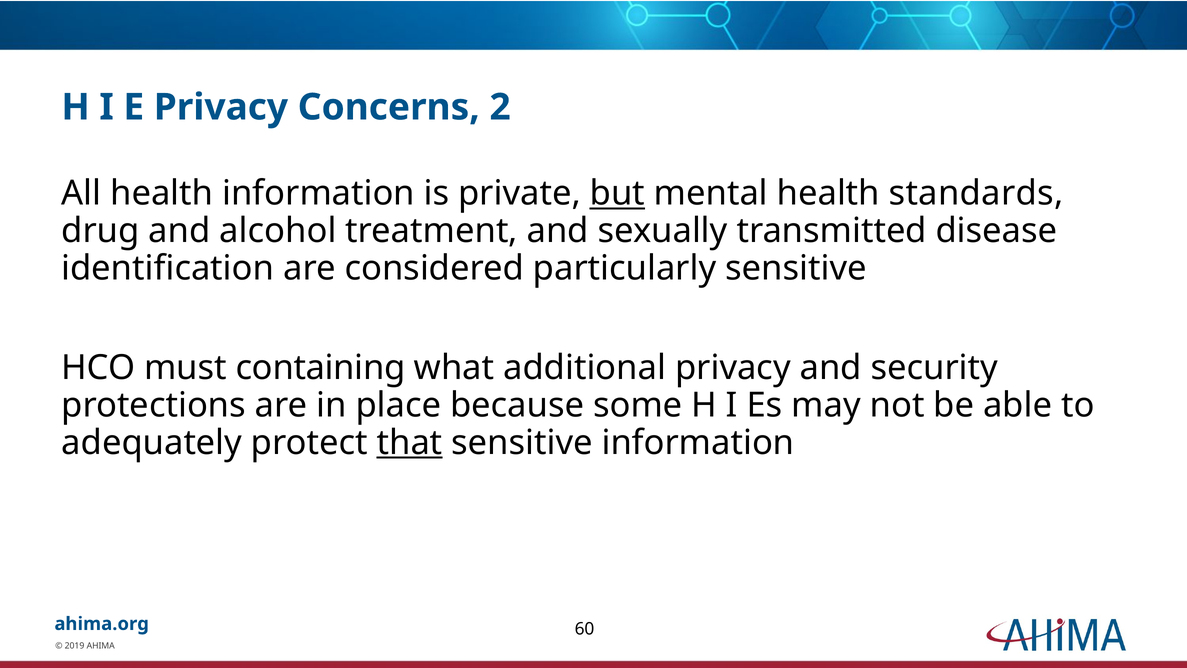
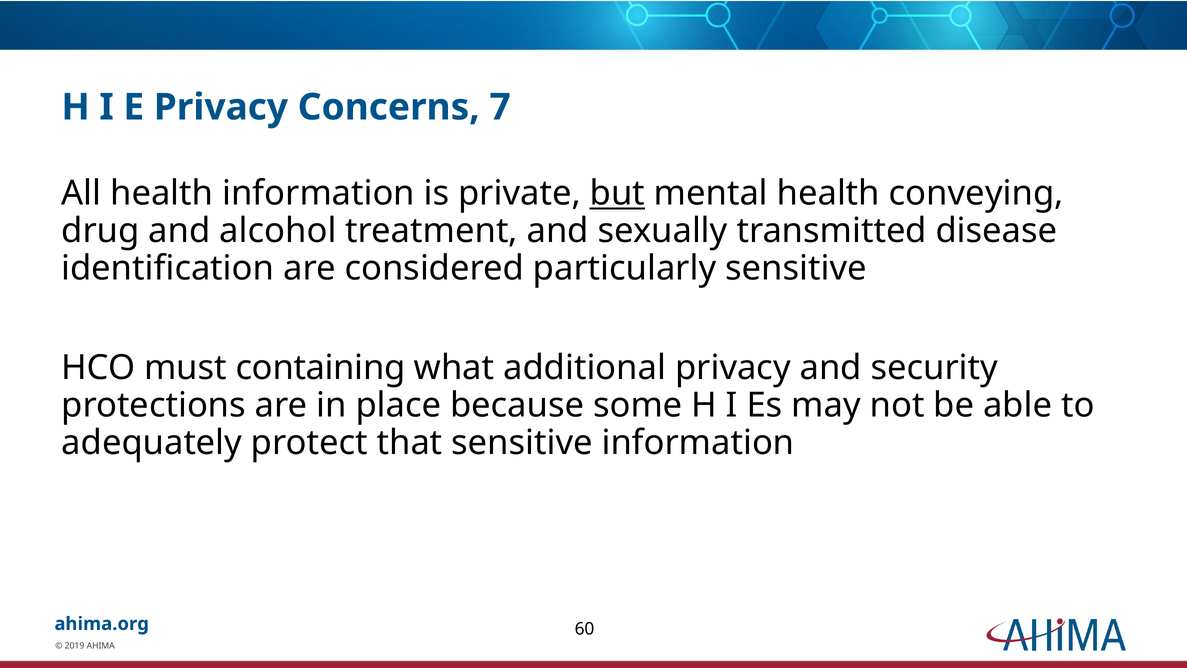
2: 2 -> 7 (500, 107)
standards: standards -> conveying (976, 193)
that underline: present -> none (410, 443)
